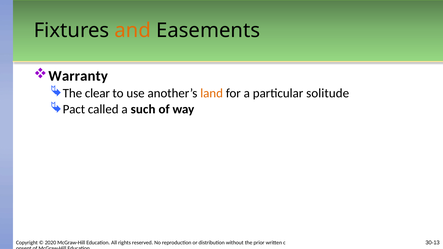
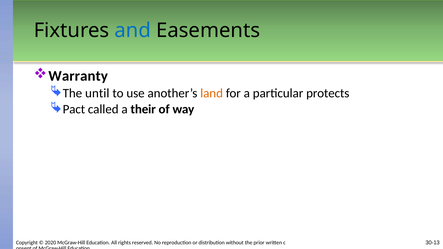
and colour: orange -> blue (133, 31)
clear: clear -> until (97, 93)
solitude: solitude -> protects (328, 93)
such: such -> their (143, 109)
